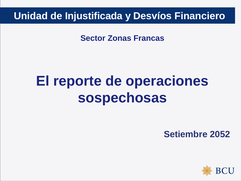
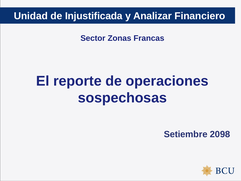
Desvíos: Desvíos -> Analizar (153, 16)
2052: 2052 -> 2098 (220, 134)
